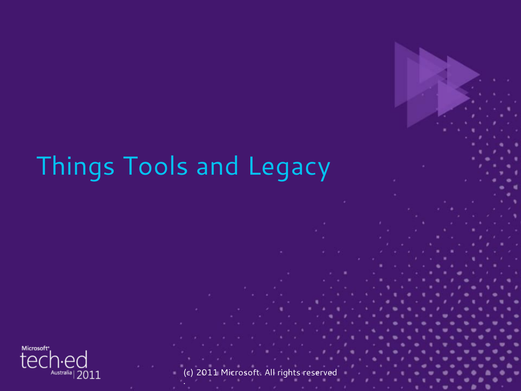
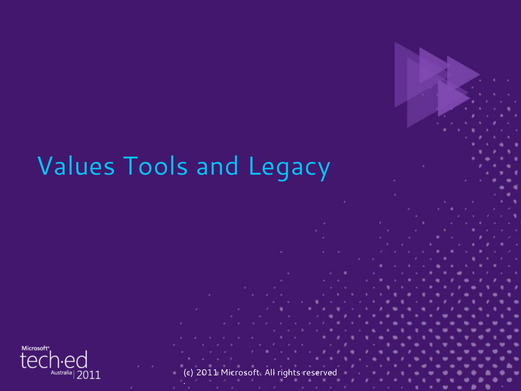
Things: Things -> Values (76, 166)
